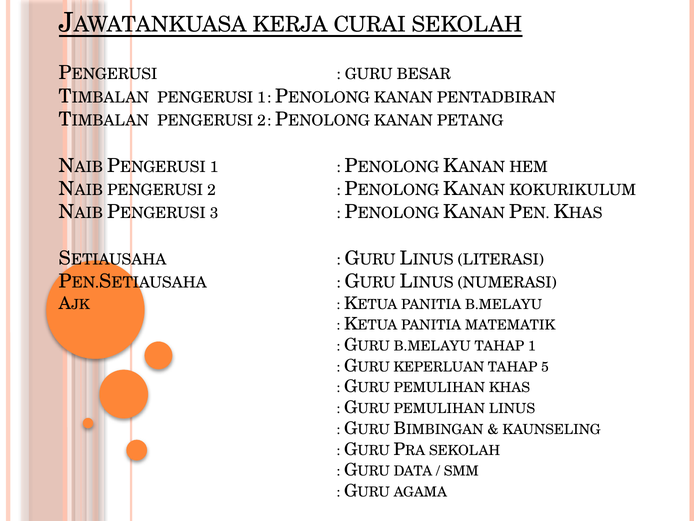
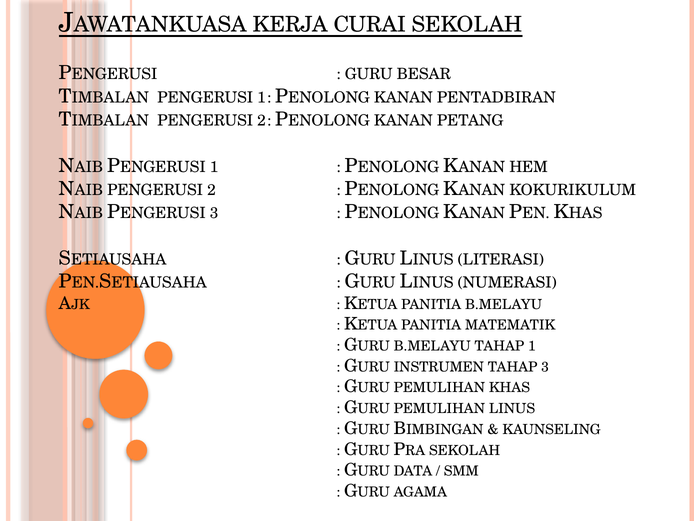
KEPERLUAN: KEPERLUAN -> INSTRUMEN (439, 367)
TAHAP 5: 5 -> 3 (545, 367)
